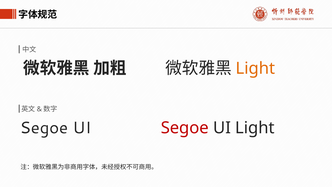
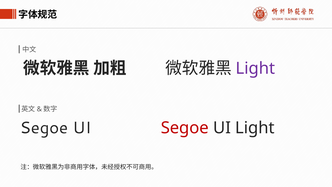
Light colour: orange -> purple (255, 68)
